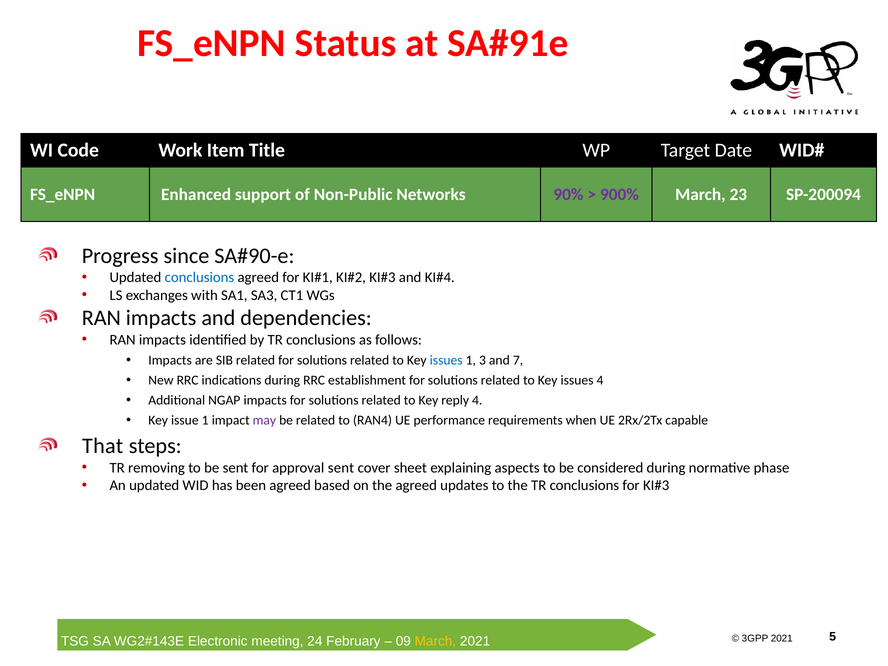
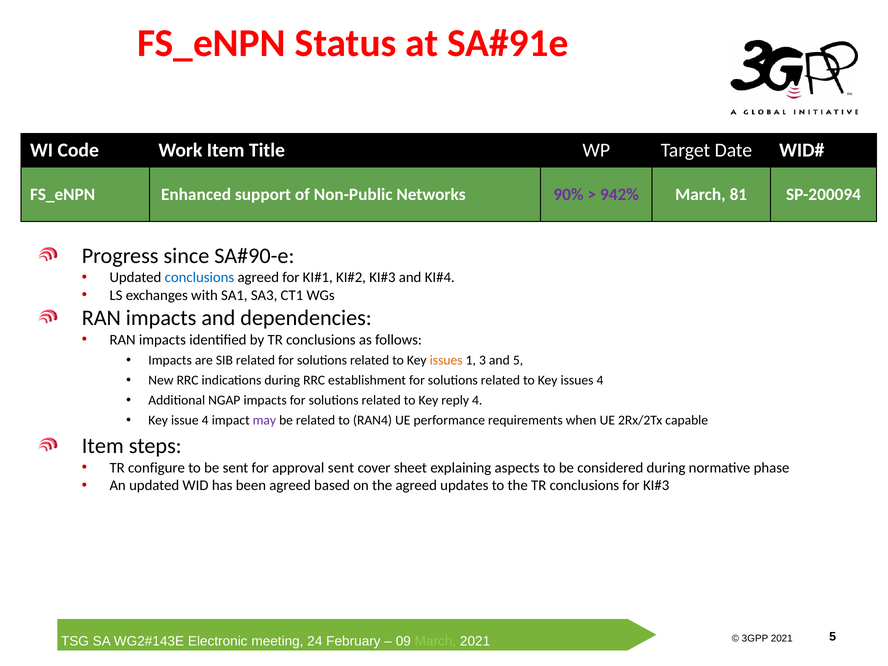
900%: 900% -> 942% (619, 194)
23: 23 -> 81 (738, 194)
issues colour: blue -> orange (446, 360)
and 7: 7 -> 5 (518, 360)
issue 1: 1 -> 4 (205, 420)
That: That -> Item (103, 446)
removing: removing -> configure (156, 468)
March colour: yellow -> light green (435, 641)
